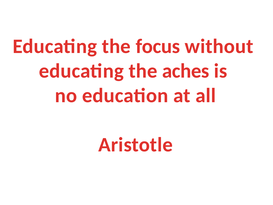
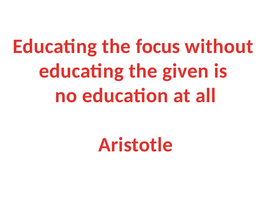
aches: aches -> given (186, 71)
